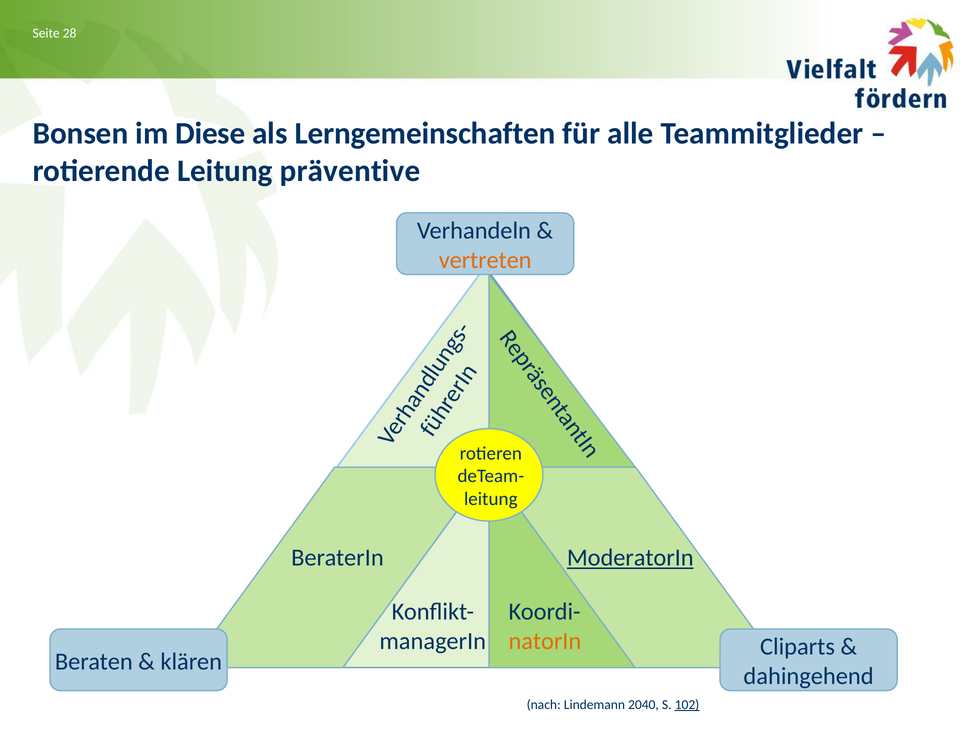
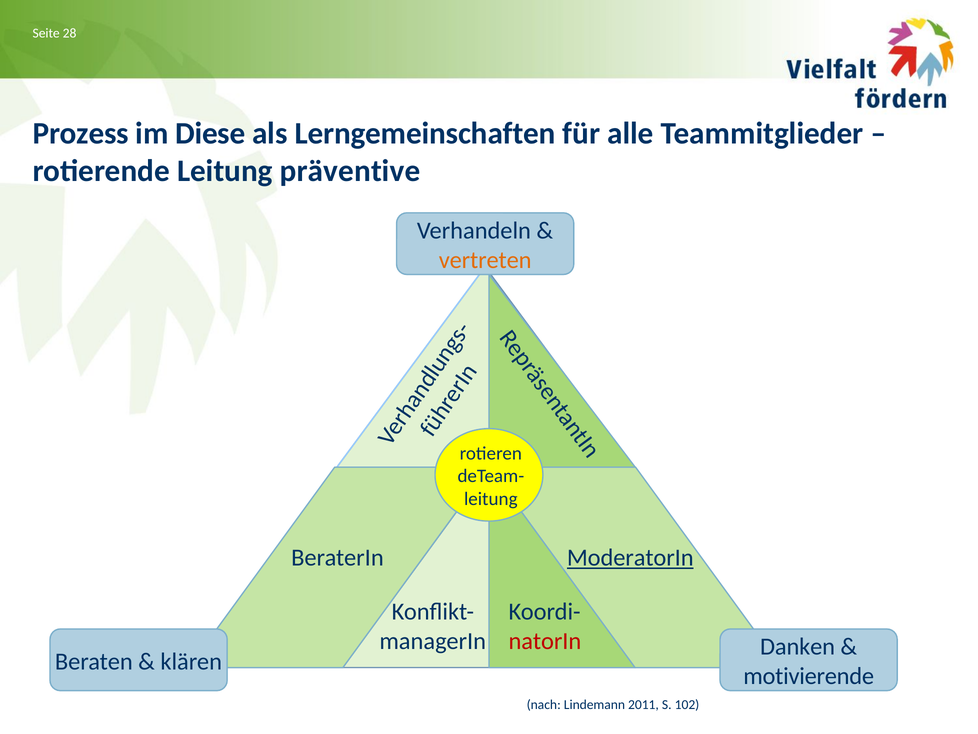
Bonsen: Bonsen -> Prozess (81, 134)
natorIn colour: orange -> red (545, 641)
Cliparts: Cliparts -> Danken (798, 646)
dahingehend: dahingehend -> motivierende (809, 676)
2040: 2040 -> 2011 (643, 704)
102 underline: present -> none (687, 704)
